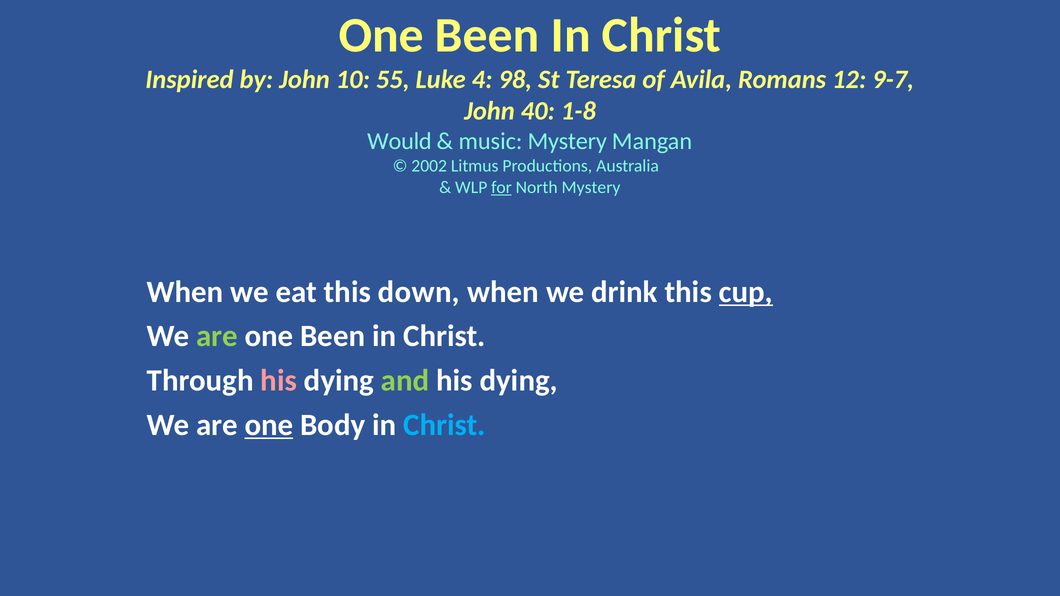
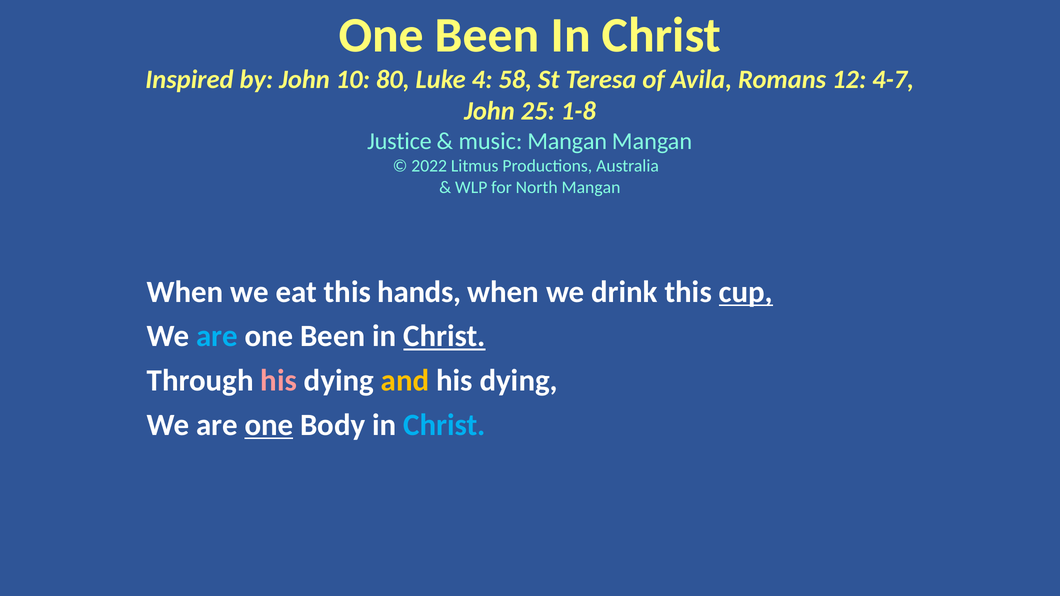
55: 55 -> 80 (393, 79)
98: 98 -> 58 (515, 79)
9-7: 9-7 -> 4-7 (893, 79)
40: 40 -> 25 (538, 111)
Would: Would -> Justice (399, 142)
music Mystery: Mystery -> Mangan (567, 142)
2002: 2002 -> 2022 (429, 166)
for underline: present -> none (502, 187)
North Mystery: Mystery -> Mangan (591, 187)
down: down -> hands (419, 292)
are colour: light green -> light blue (217, 336)
Christ underline: none -> present (445, 336)
and colour: light green -> yellow (405, 381)
